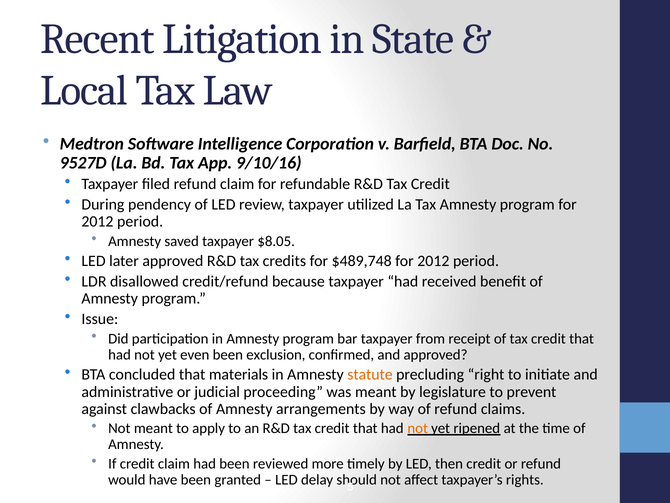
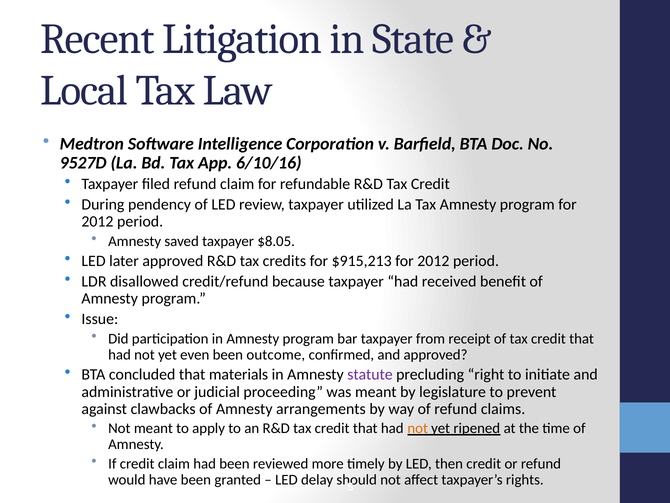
9/10/16: 9/10/16 -> 6/10/16 (269, 163)
$489,748: $489,748 -> $915,213 (362, 261)
exclusion: exclusion -> outcome (276, 354)
statute colour: orange -> purple (370, 374)
